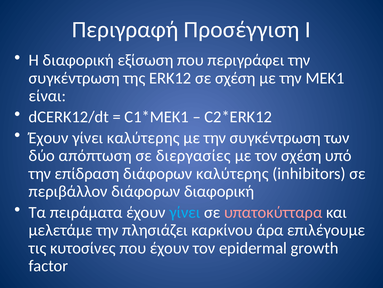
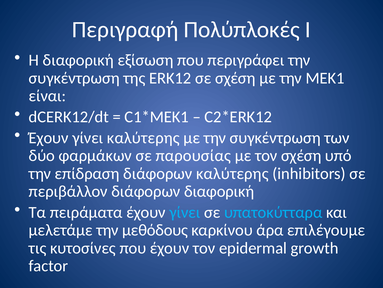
Προσέγγιση: Προσέγγιση -> Πολύπλοκές (242, 29)
απόπτωση: απόπτωση -> φαρμάκων (95, 155)
διεργασίες: διεργασίες -> παρουσίας (193, 155)
υπατοκύτταρα colour: pink -> light blue (273, 212)
πλησιάζει: πλησιάζει -> μεθόδους (155, 230)
